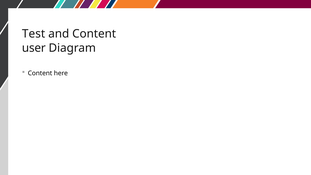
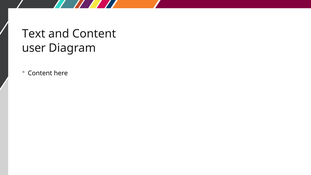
Test: Test -> Text (34, 34)
